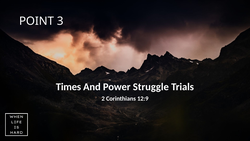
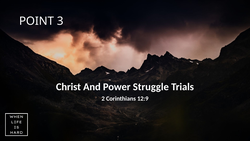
Times: Times -> Christ (68, 87)
